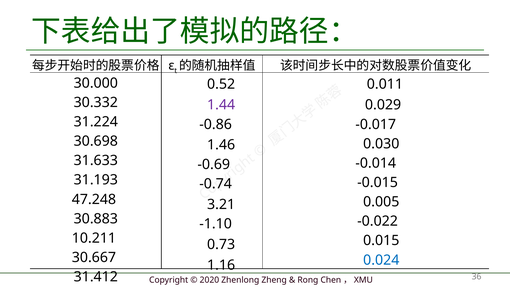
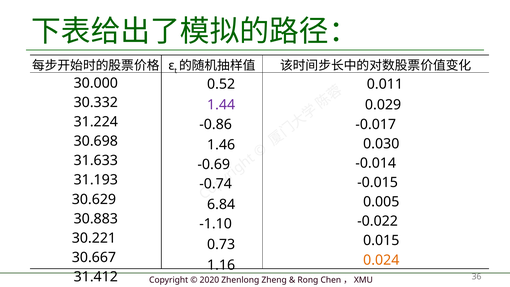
47.248: 47.248 -> 30.629 (94, 199)
3.21: 3.21 -> 6.84 (221, 204)
10.211: 10.211 -> 30.221 (94, 238)
0.024 colour: blue -> orange (381, 260)
